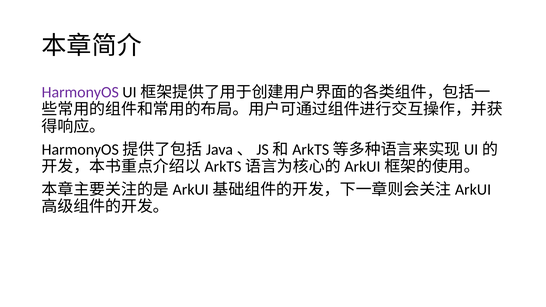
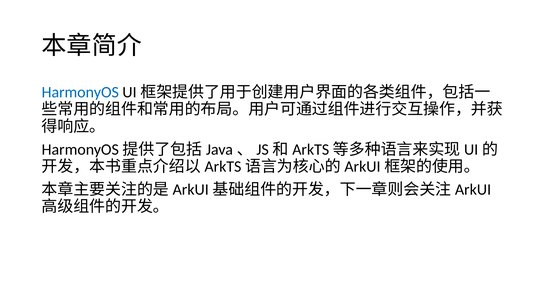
HarmonyOS colour: purple -> blue (80, 92)
